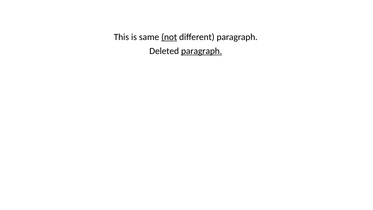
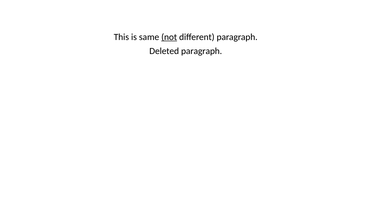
paragraph underline: present -> none (202, 51)
